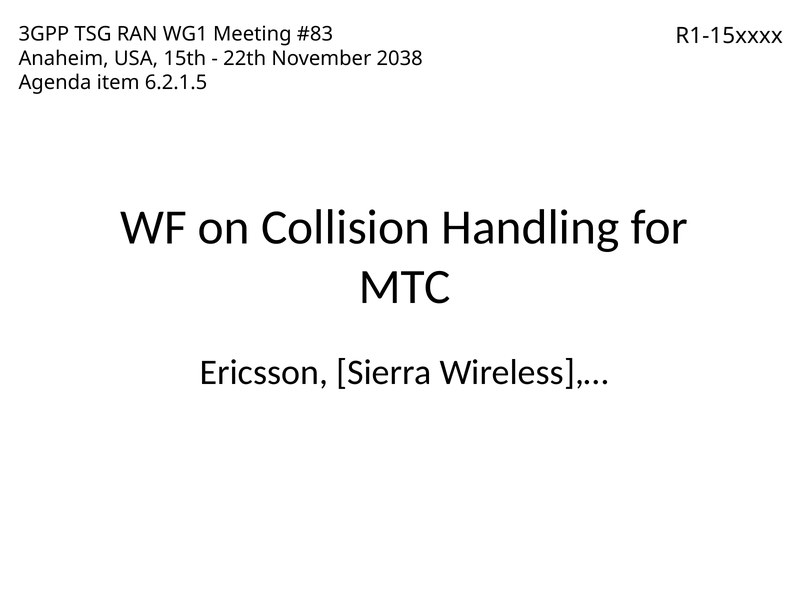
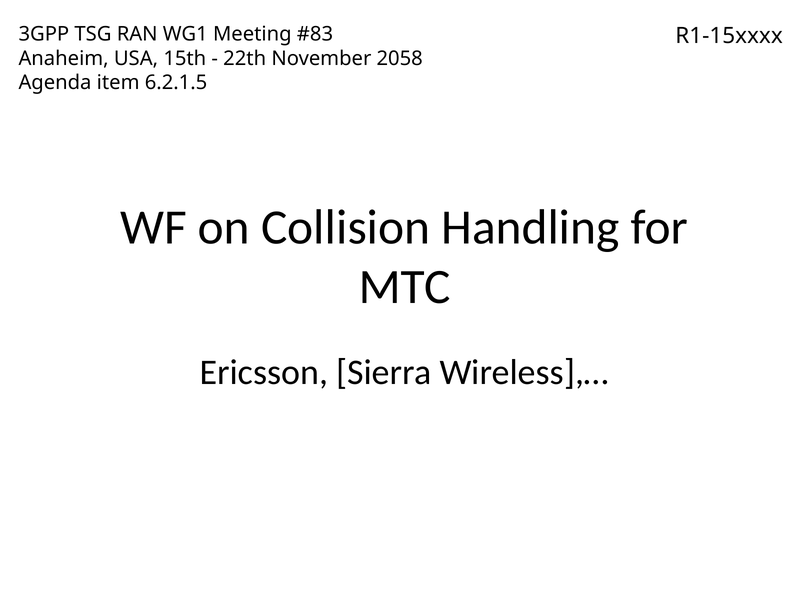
2038: 2038 -> 2058 (400, 58)
